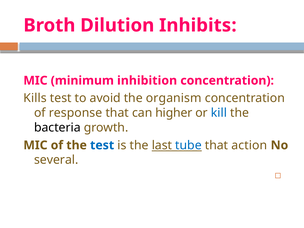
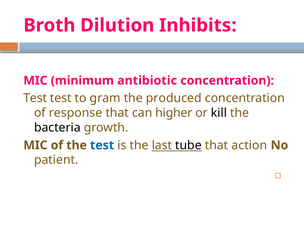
inhibition: inhibition -> antibiotic (147, 81)
Kills: Kills -> Test (35, 98)
avoid: avoid -> gram (105, 98)
organism: organism -> produced (174, 98)
kill colour: blue -> black (219, 113)
tube colour: blue -> black (188, 145)
several: several -> patient (56, 160)
